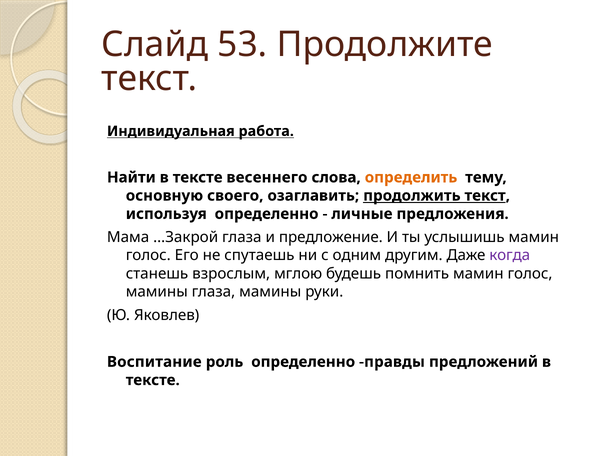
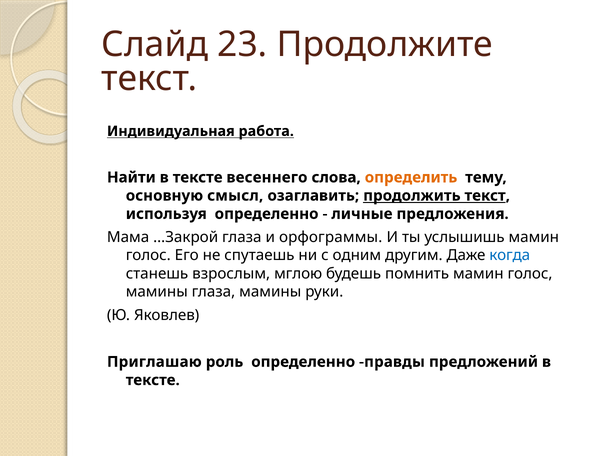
53: 53 -> 23 (242, 45)
своего: своего -> смысл (235, 196)
предложение: предложение -> орфограммы (331, 237)
когда colour: purple -> blue (510, 255)
Воспитание: Воспитание -> Приглашаю (154, 362)
